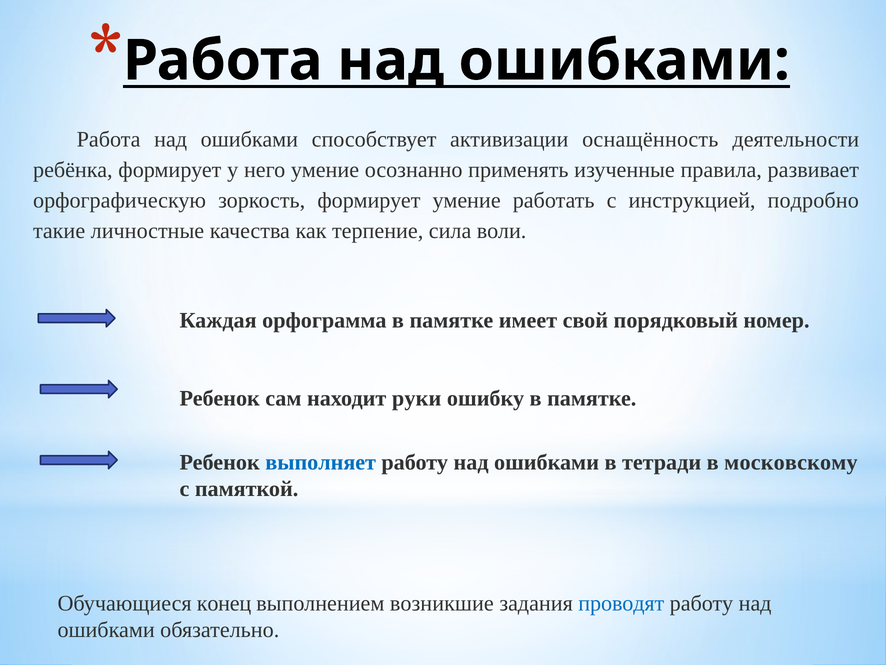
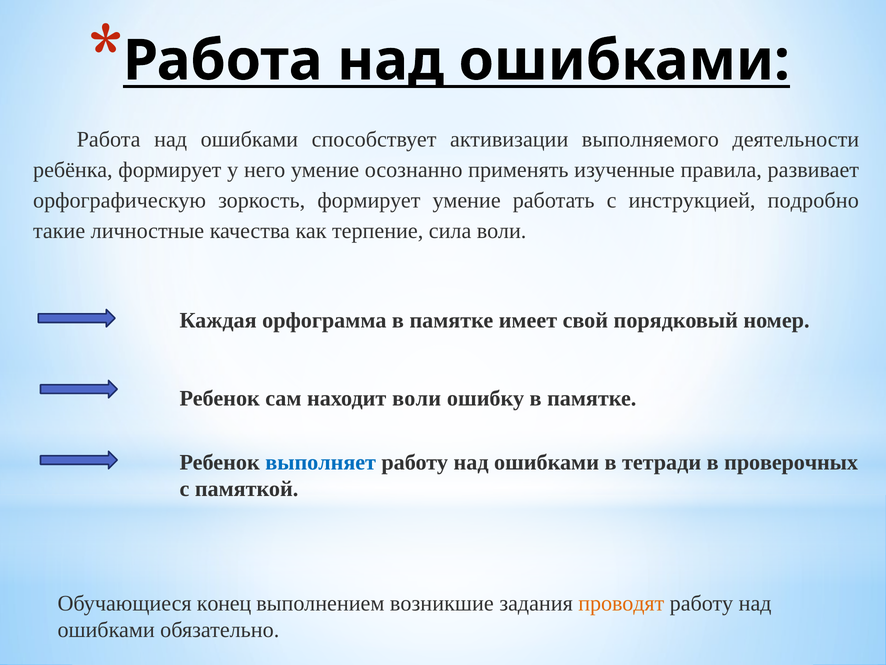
оснащённость: оснащённость -> выполняемого (650, 139)
находит руки: руки -> воли (417, 398)
московскому: московскому -> проверочных (791, 462)
проводят colour: blue -> orange (621, 603)
